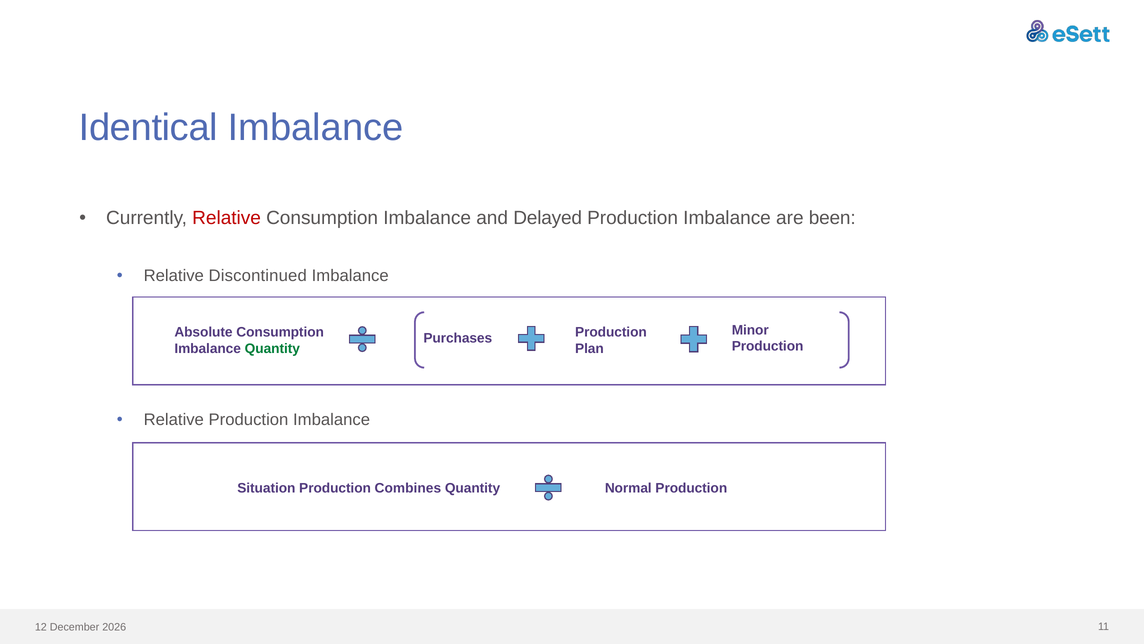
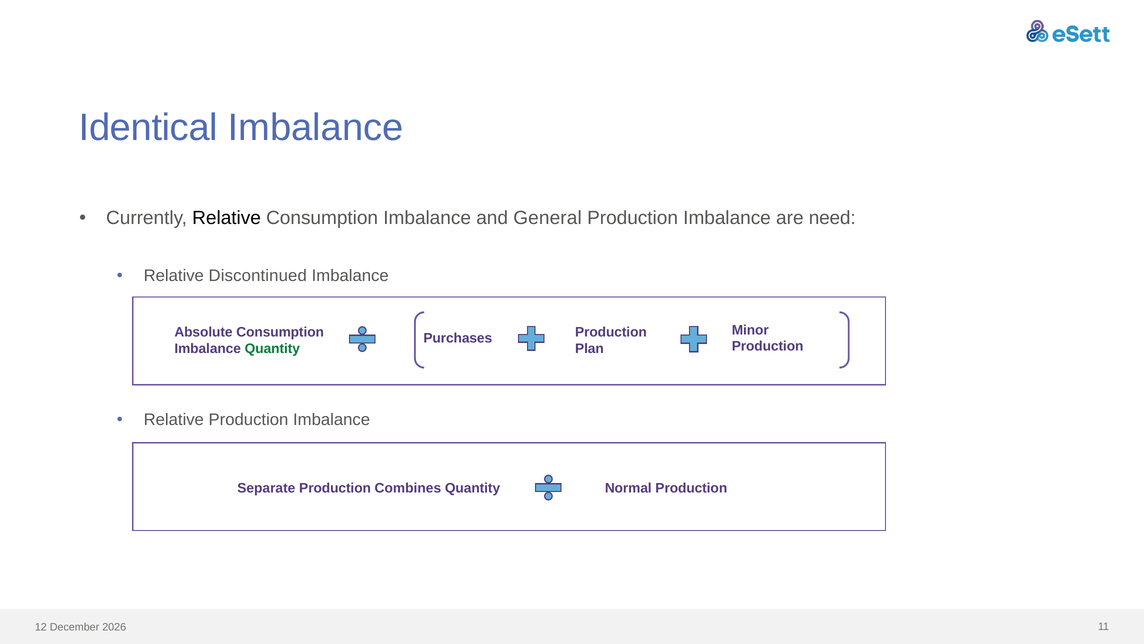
Relative colour: red -> black (227, 218)
Delayed: Delayed -> General (548, 218)
been: been -> need (832, 218)
Situation: Situation -> Separate (266, 488)
